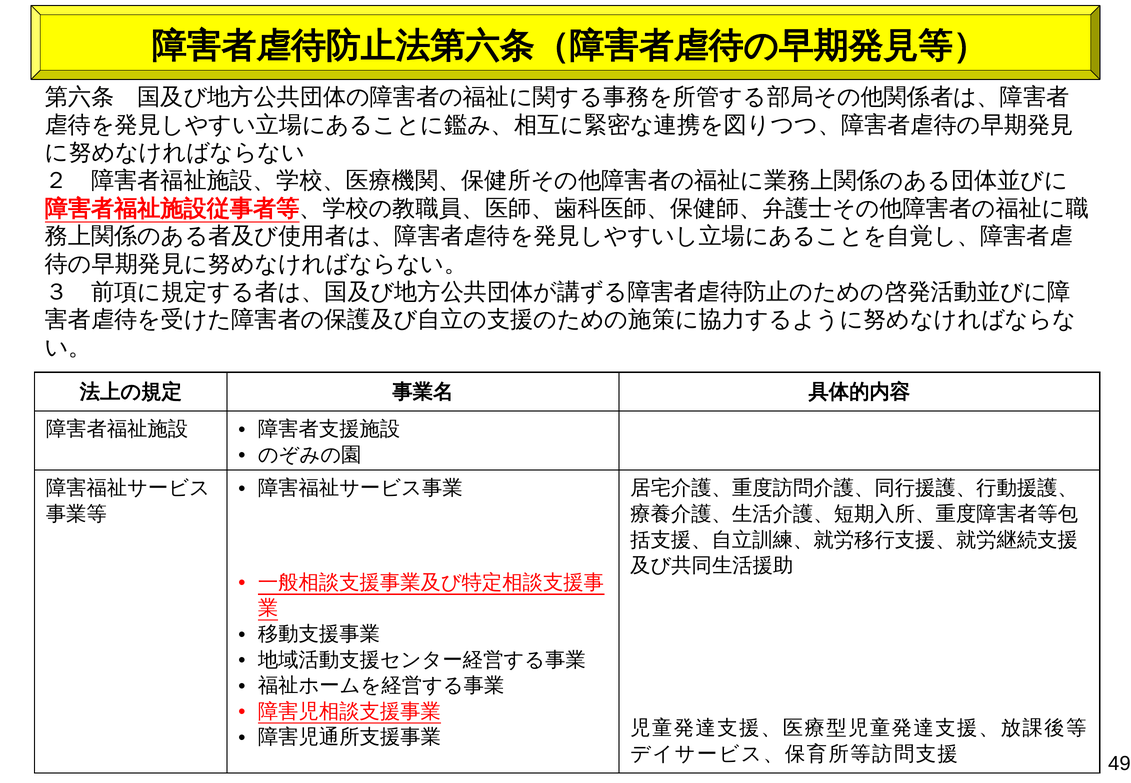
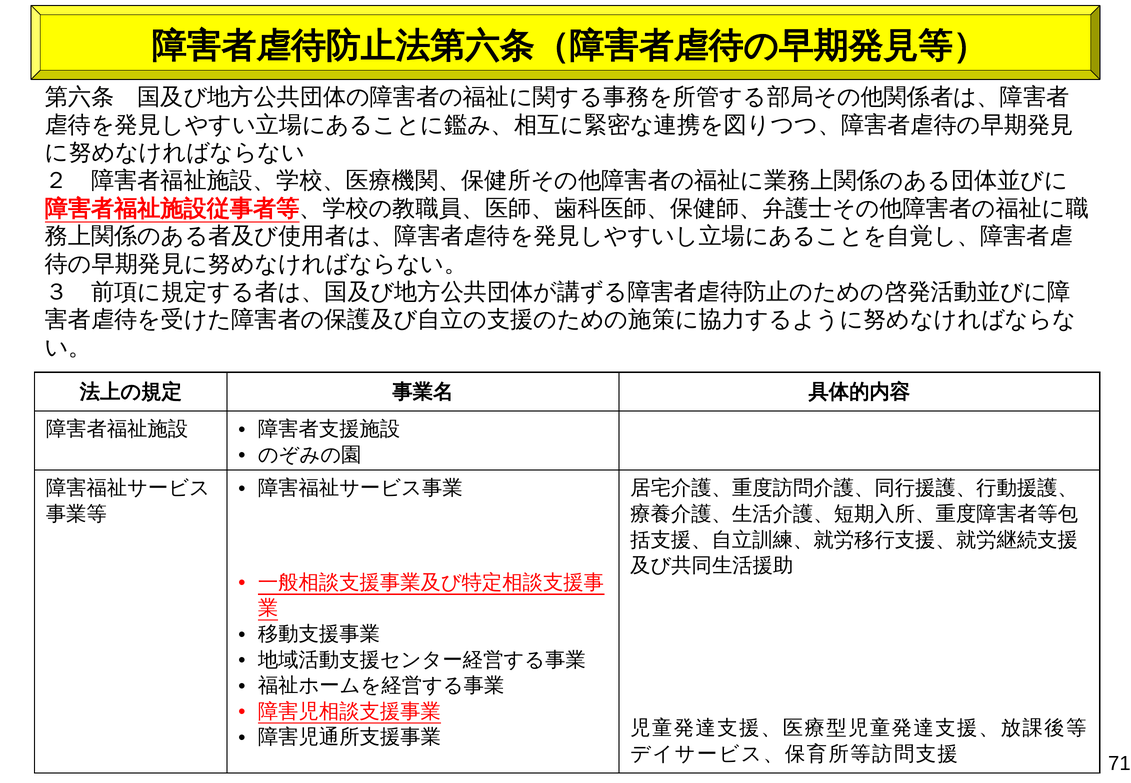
49: 49 -> 71 (1119, 764)
